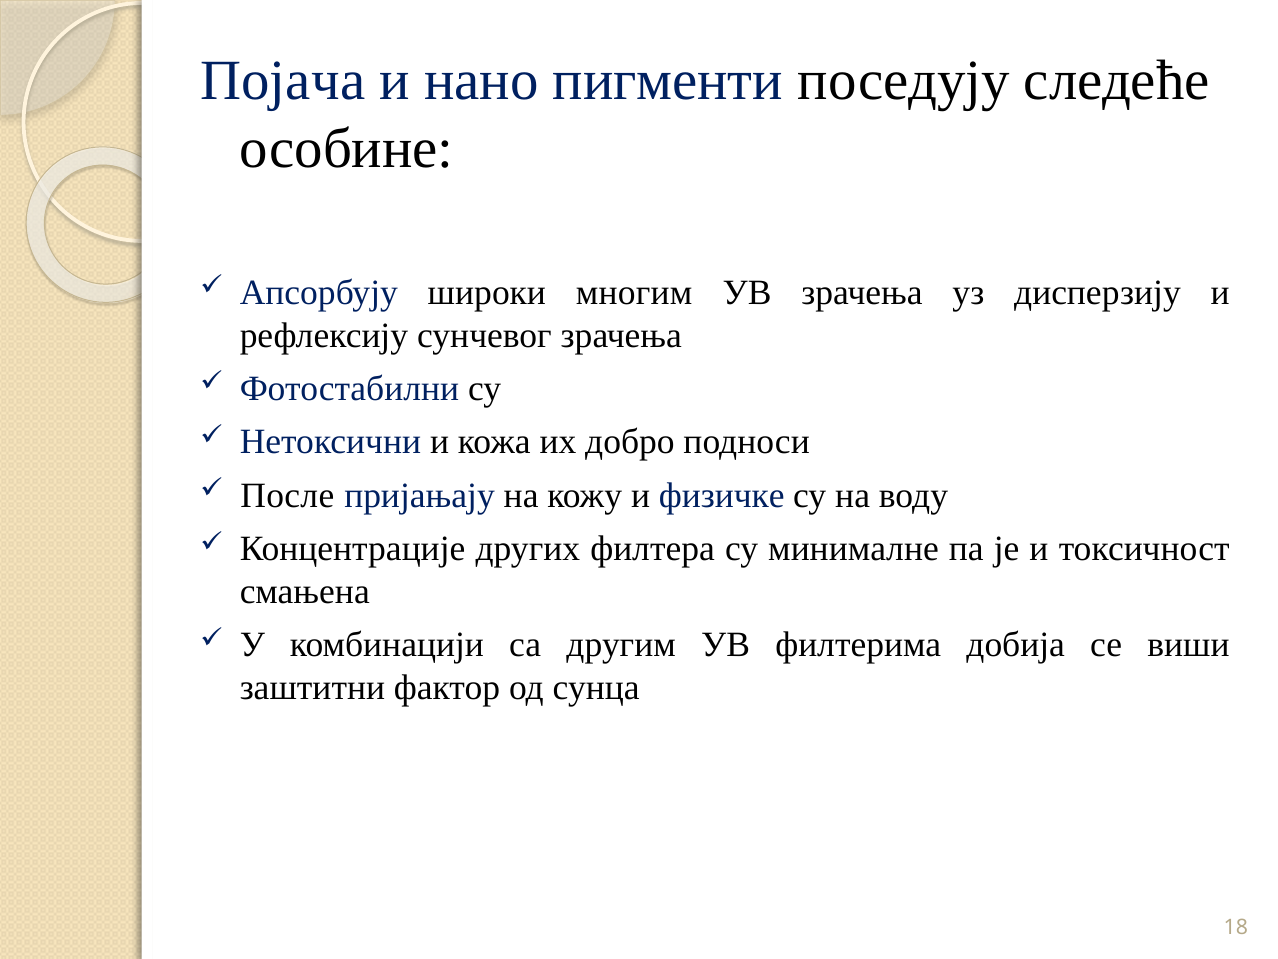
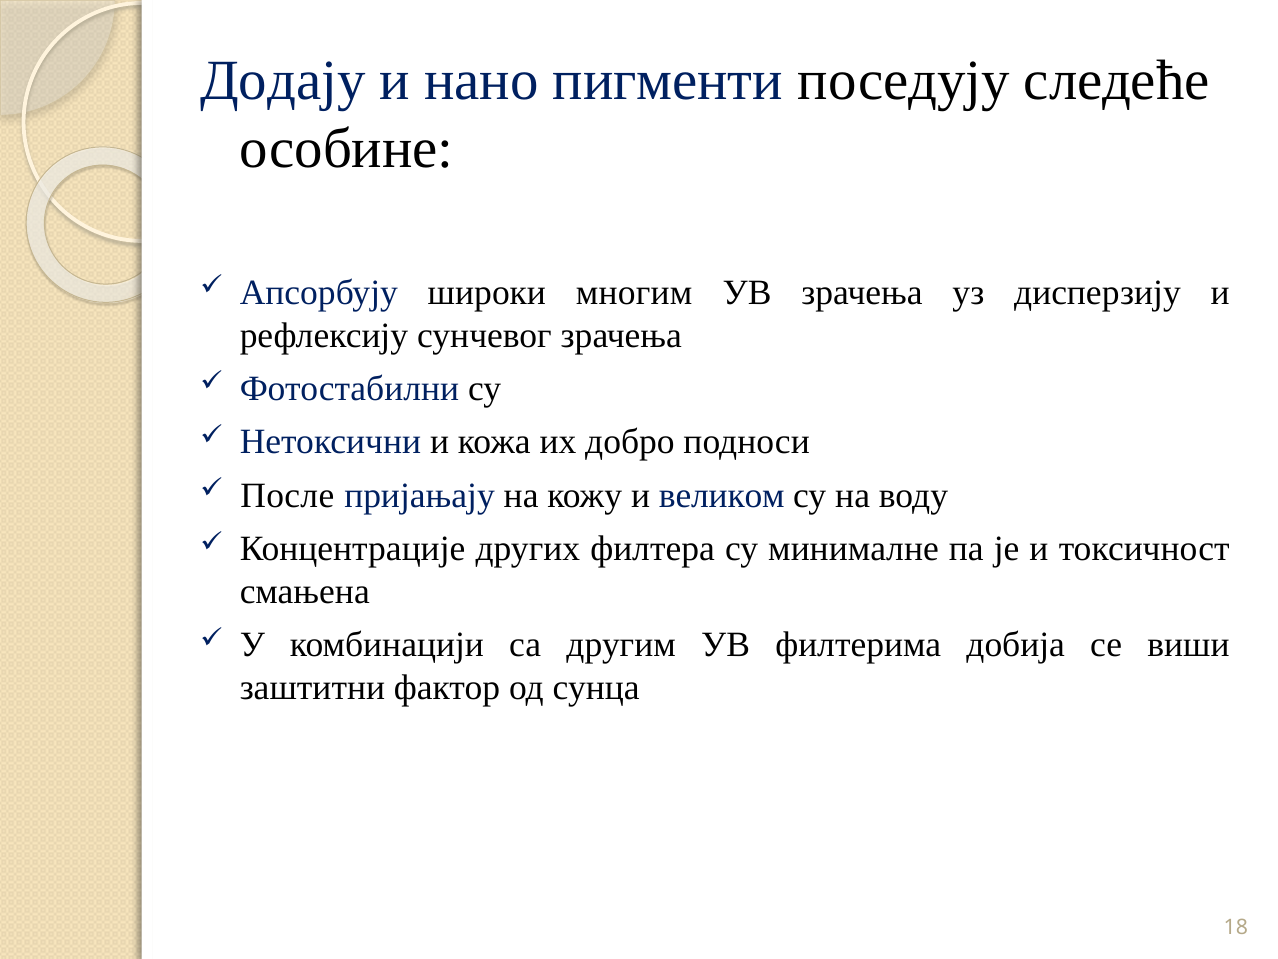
Појача: Појача -> Додају (283, 81)
физичке: физичке -> великом (722, 495)
